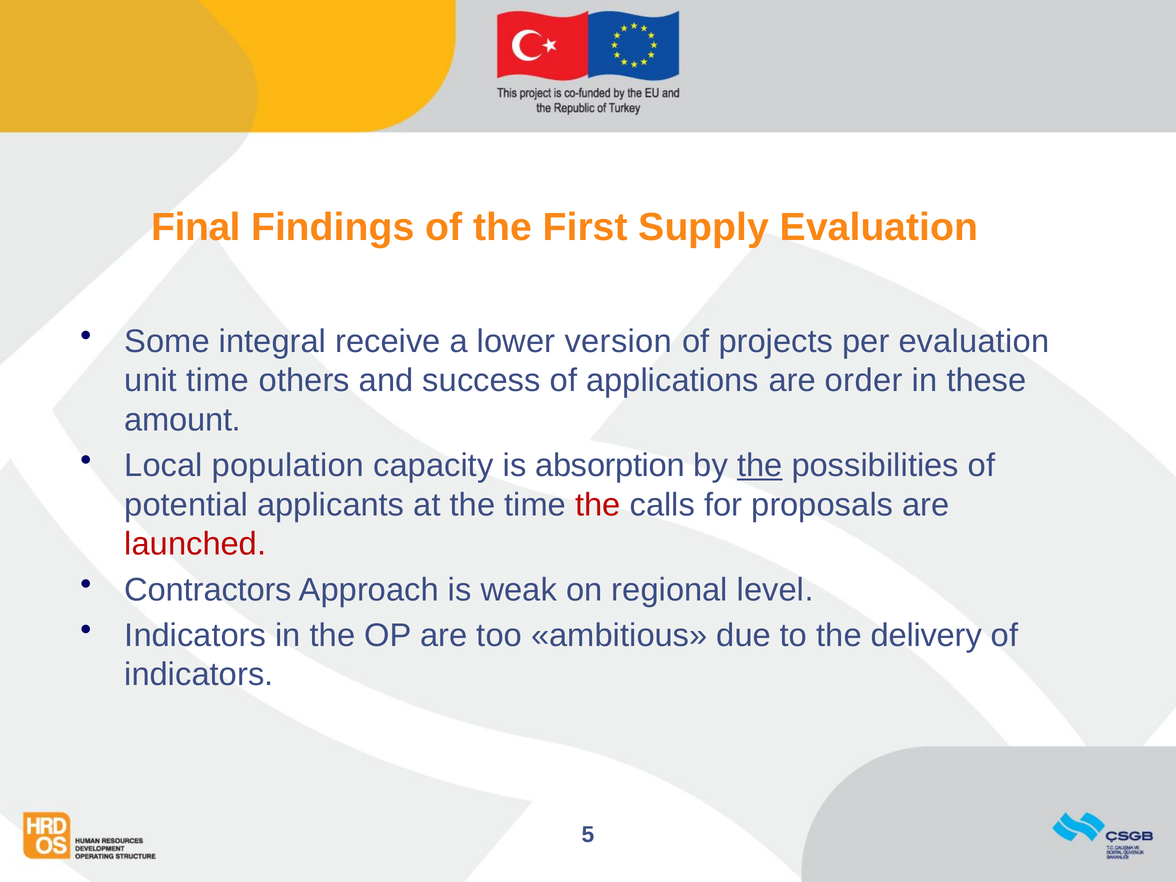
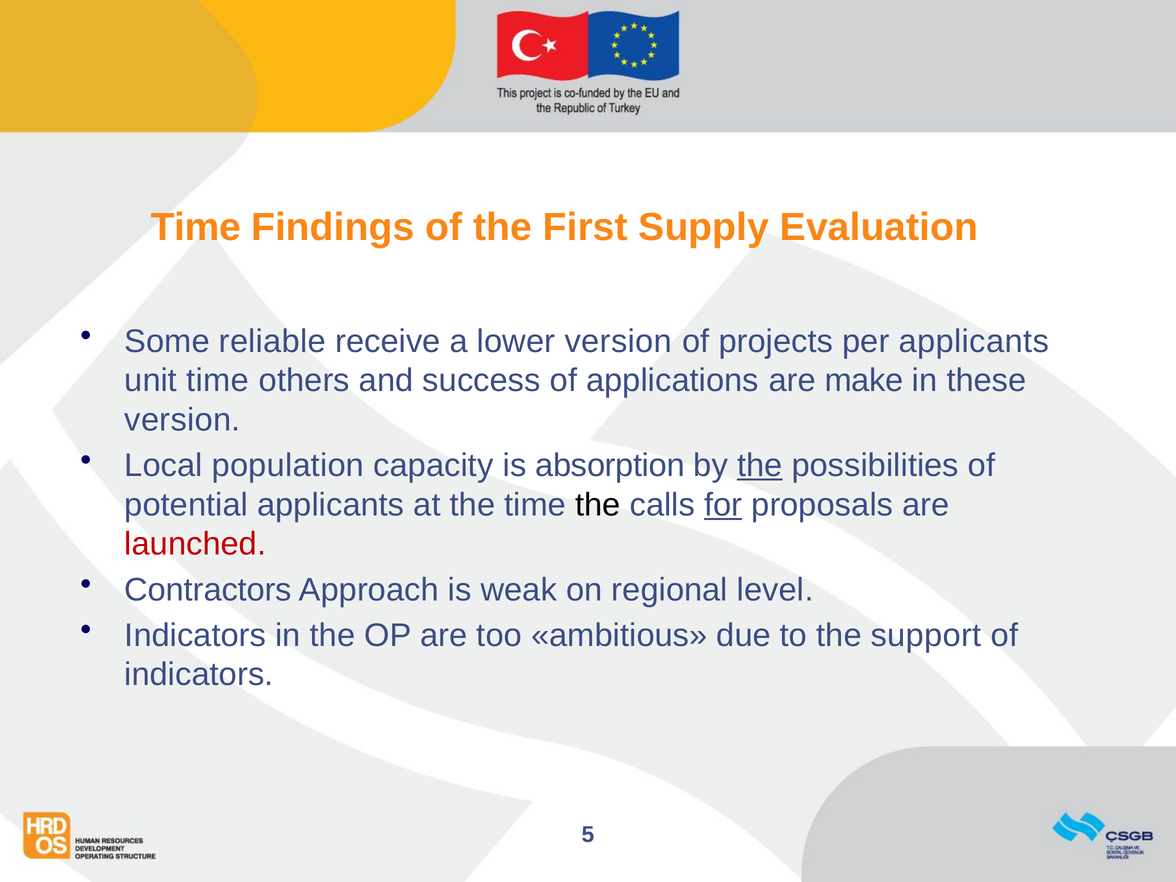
Final: Final -> Time (196, 227)
integral: integral -> reliable (272, 341)
per evaluation: evaluation -> applicants (974, 341)
order: order -> make (864, 381)
amount: amount -> version (182, 420)
the colour: red -> black (598, 505)
for underline: none -> present (723, 505)
delivery: delivery -> support (926, 635)
